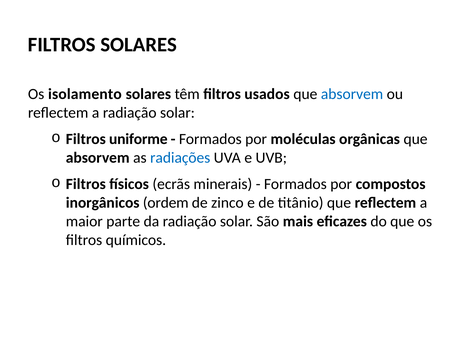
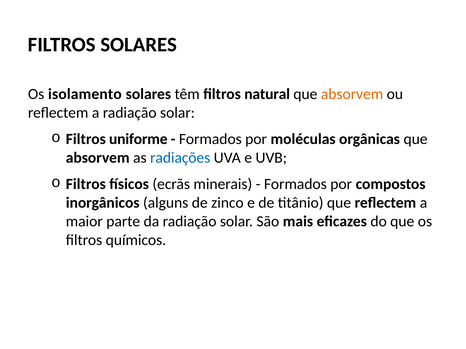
usados: usados -> natural (267, 94)
absorvem colour: blue -> orange (352, 94)
ordem: ordem -> alguns (166, 203)
